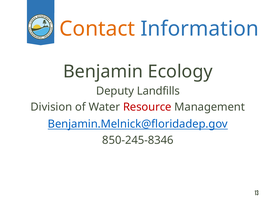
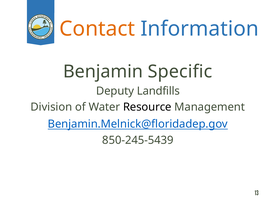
Ecology: Ecology -> Specific (180, 71)
Resource colour: red -> black (147, 107)
850-245-8346: 850-245-8346 -> 850-245-5439 (138, 140)
